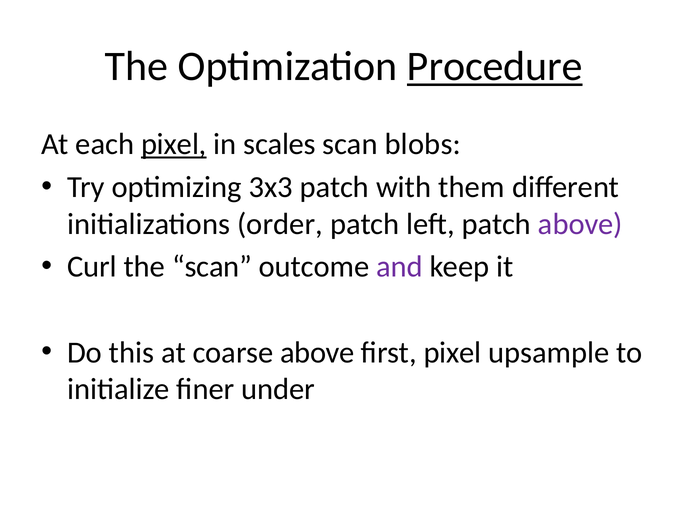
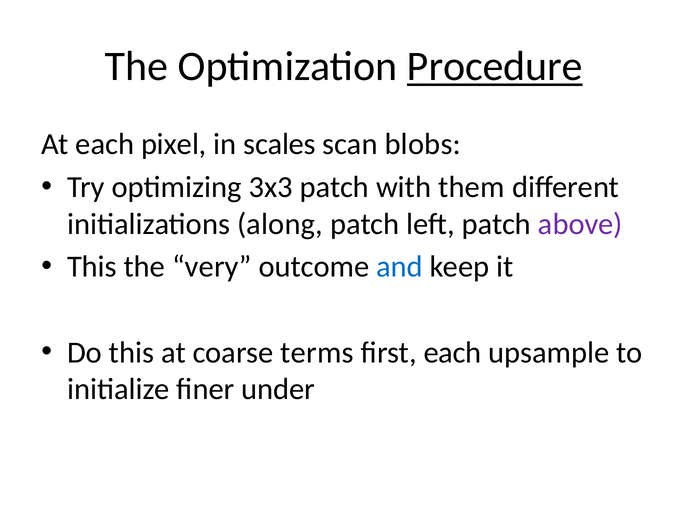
pixel underline: present -> none (174, 144)
order: order -> along (280, 224)
Curl: Curl -> This (92, 267)
the scan: scan -> very (212, 267)
and colour: purple -> blue (400, 267)
coarse above: above -> terms (317, 352)
first pixel: pixel -> each (453, 352)
